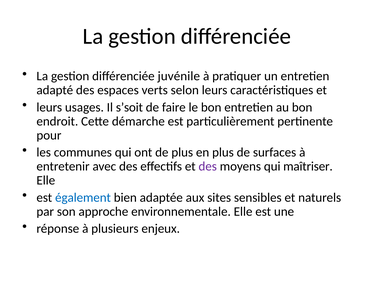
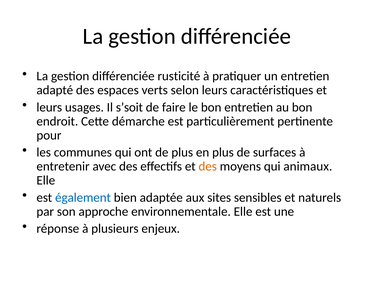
juvénile: juvénile -> rusticité (179, 76)
des colour: purple -> orange (208, 166)
maîtriser: maîtriser -> animaux (308, 166)
